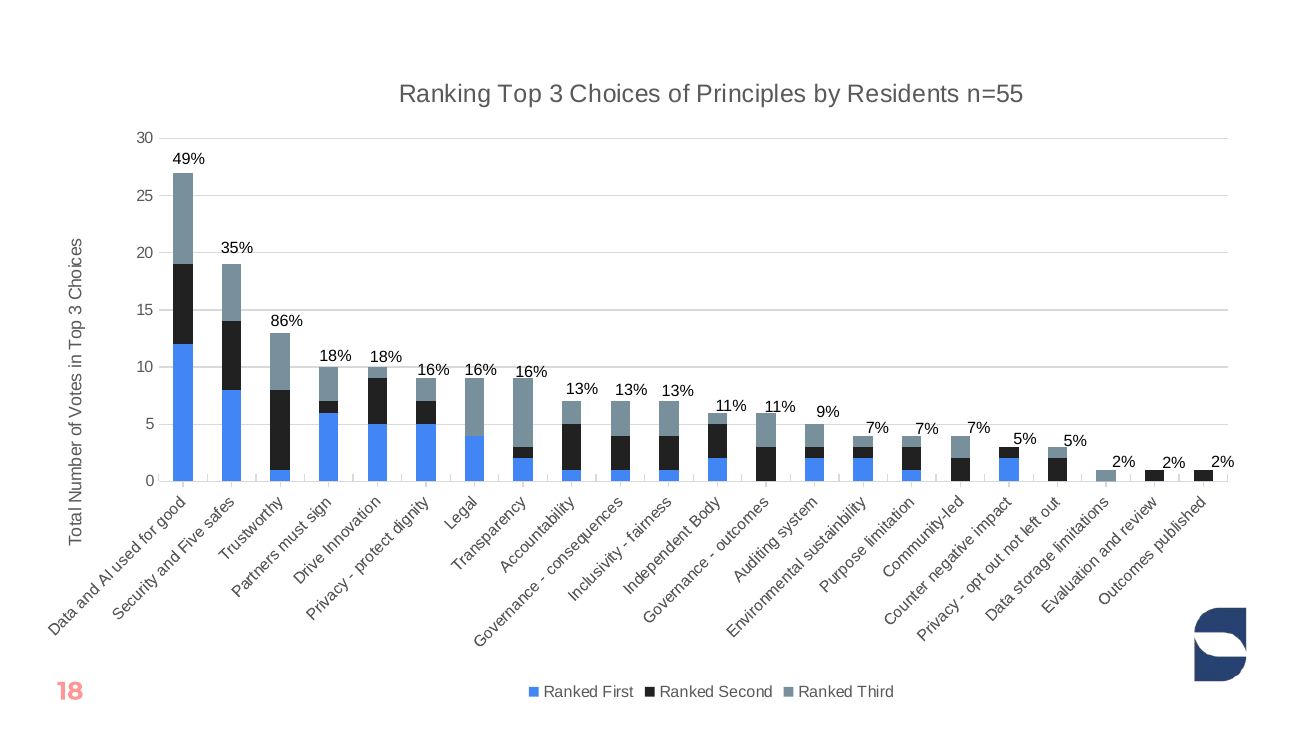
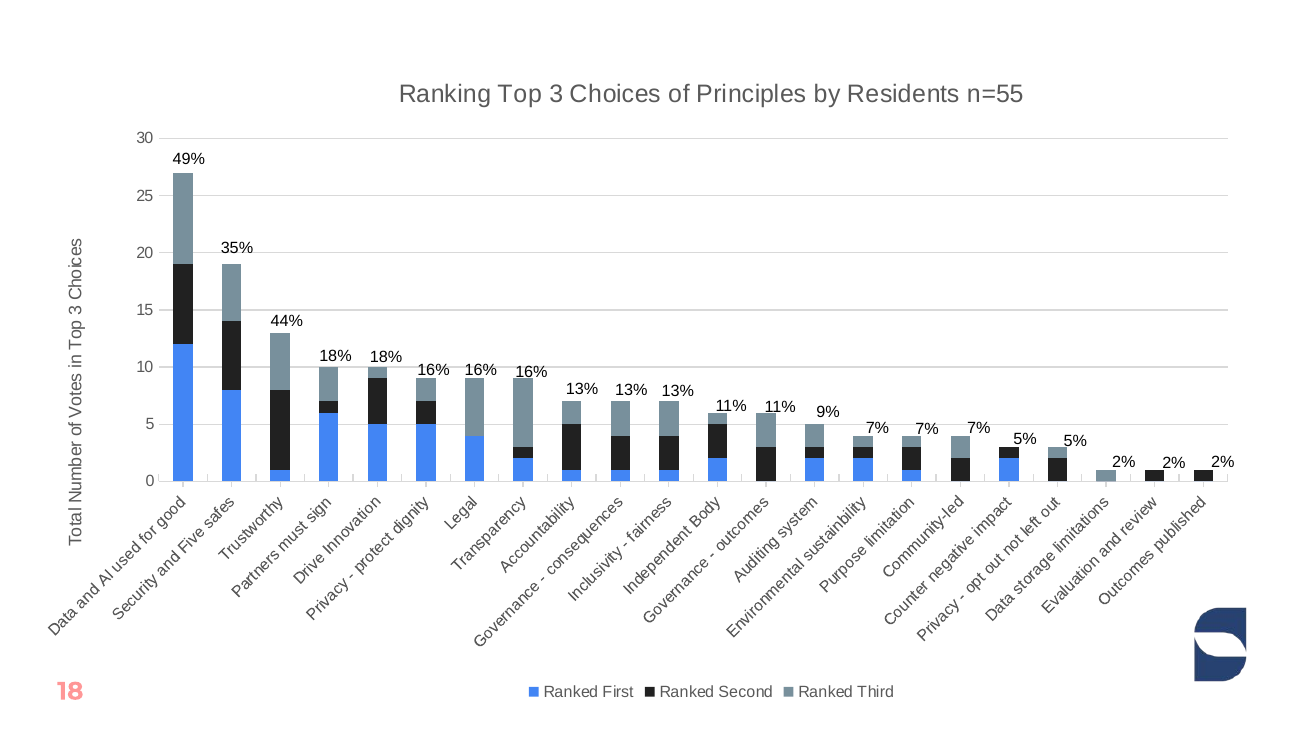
86%: 86% -> 44% (287, 321)
